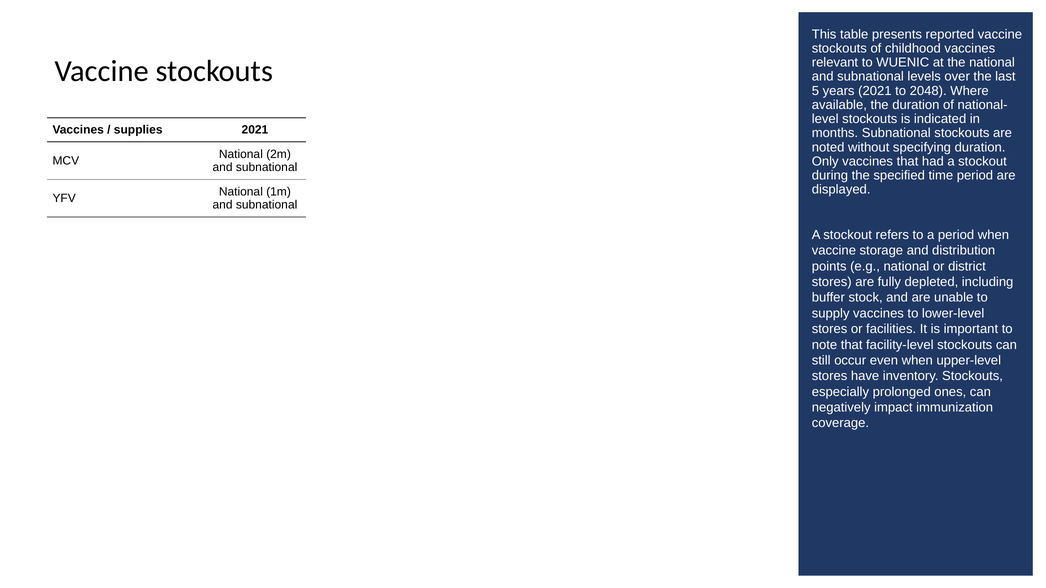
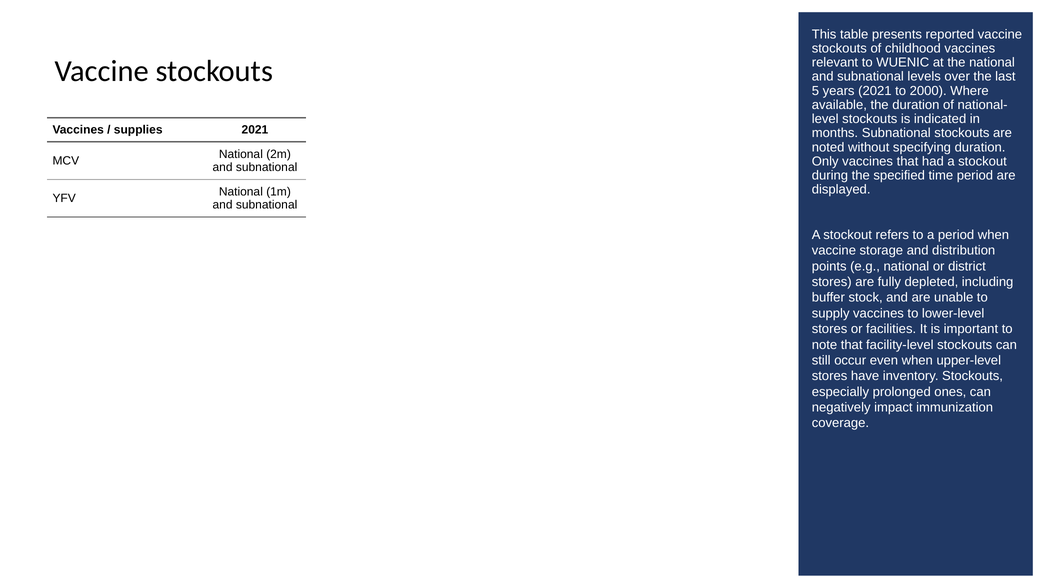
2048: 2048 -> 2000 (928, 91)
